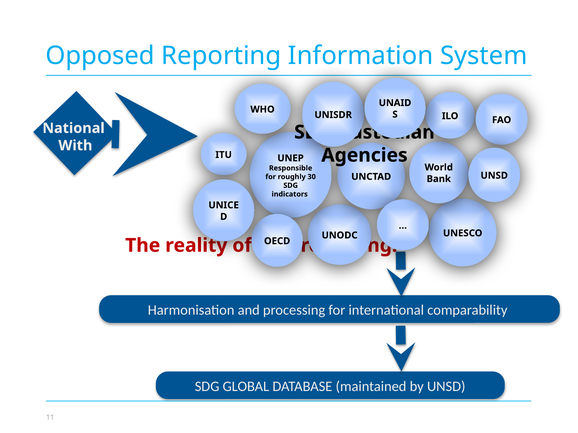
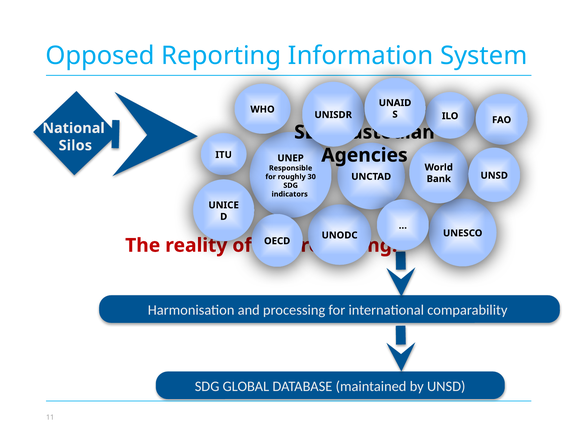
With: With -> Silos (75, 146)
